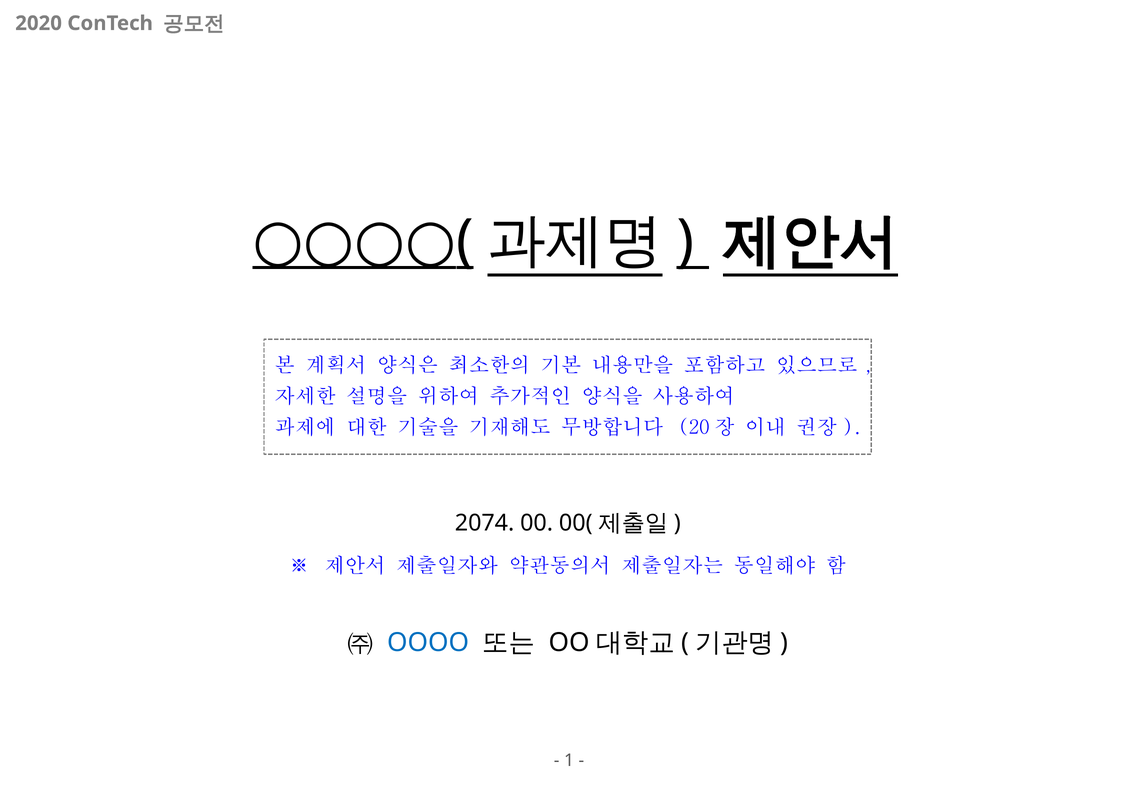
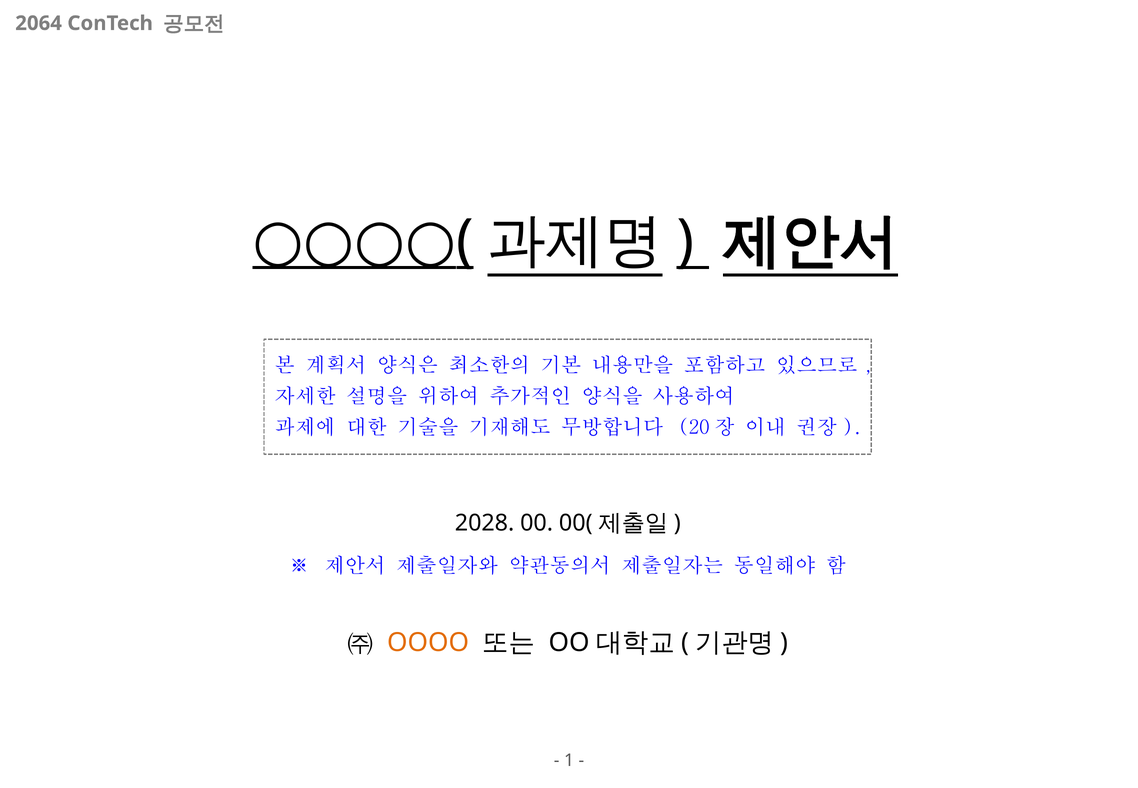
2020: 2020 -> 2064 (39, 23)
2074: 2074 -> 2028 (485, 523)
OOOO colour: blue -> orange (428, 642)
